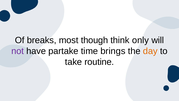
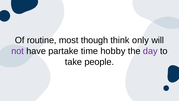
breaks: breaks -> routine (42, 40)
brings: brings -> hobby (113, 51)
day colour: orange -> purple (150, 51)
routine: routine -> people (99, 62)
